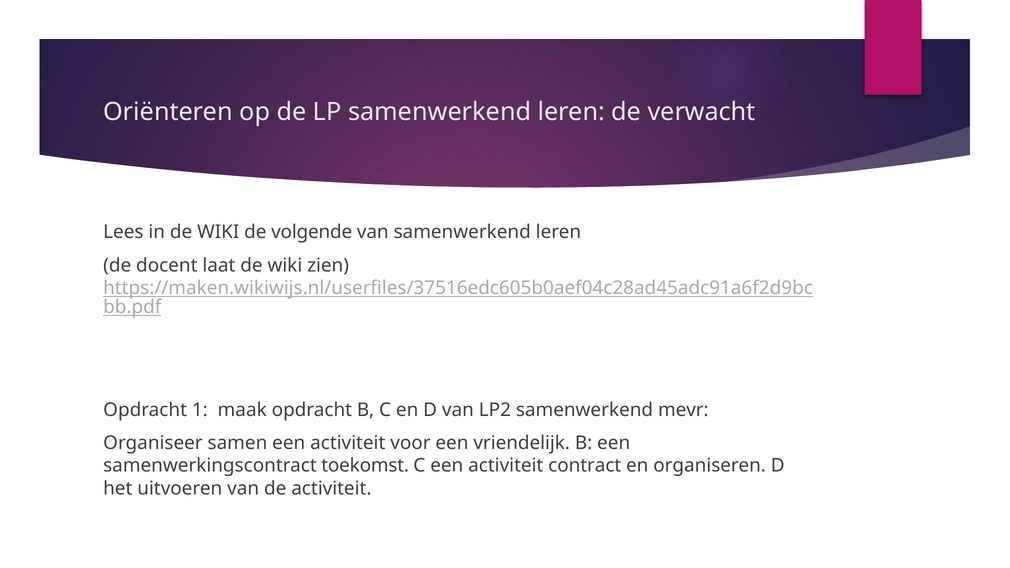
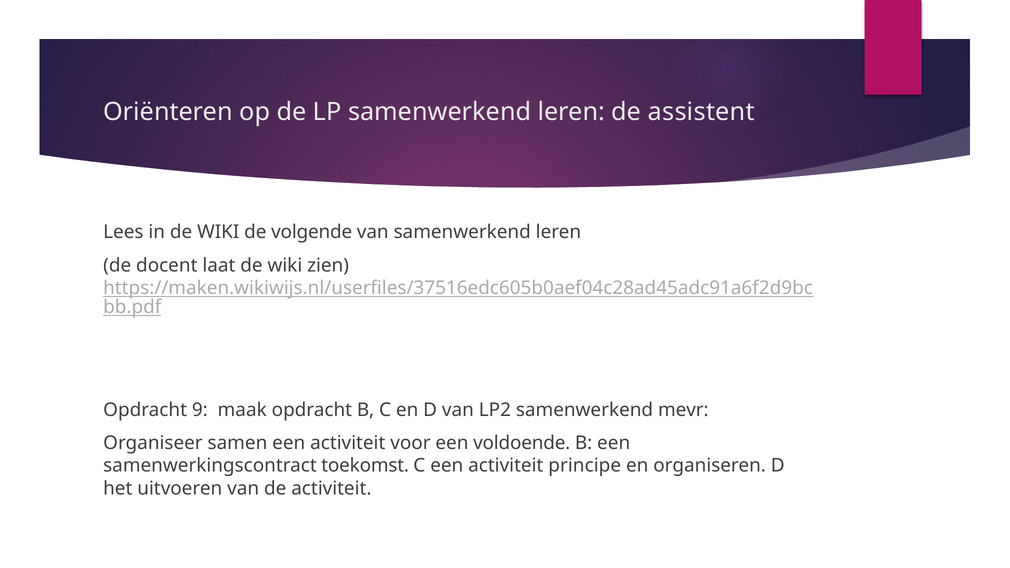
verwacht: verwacht -> assistent (701, 112)
1: 1 -> 9 (200, 410)
vriendelijk: vriendelijk -> voldoende (522, 443)
contract: contract -> principe (585, 466)
